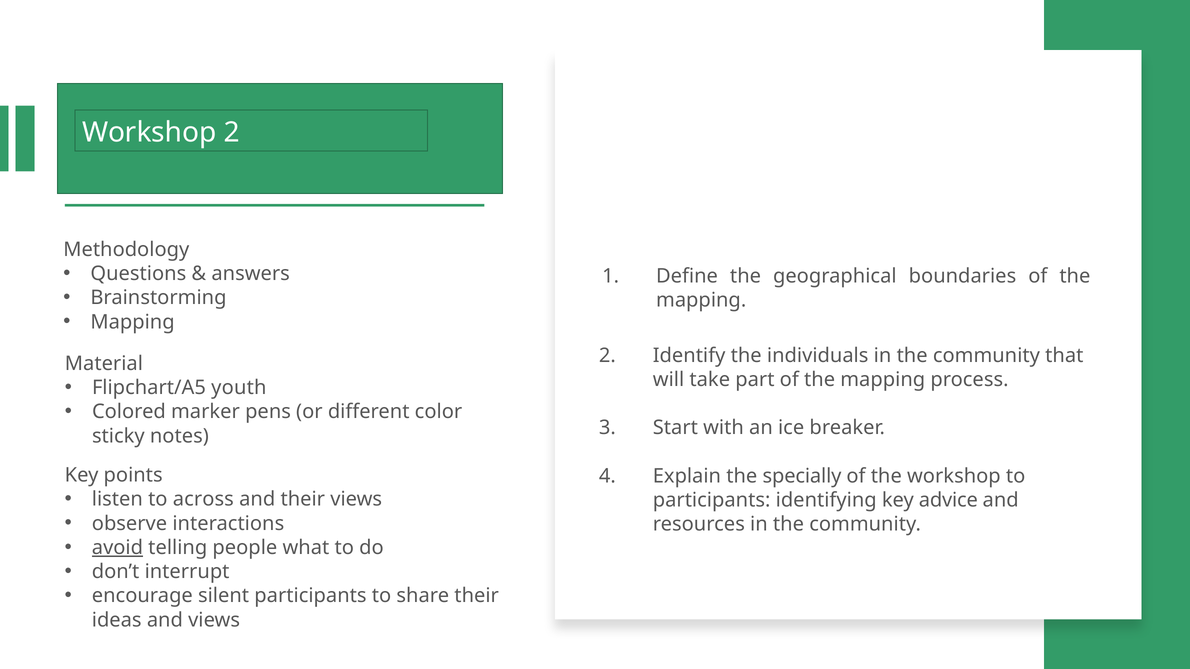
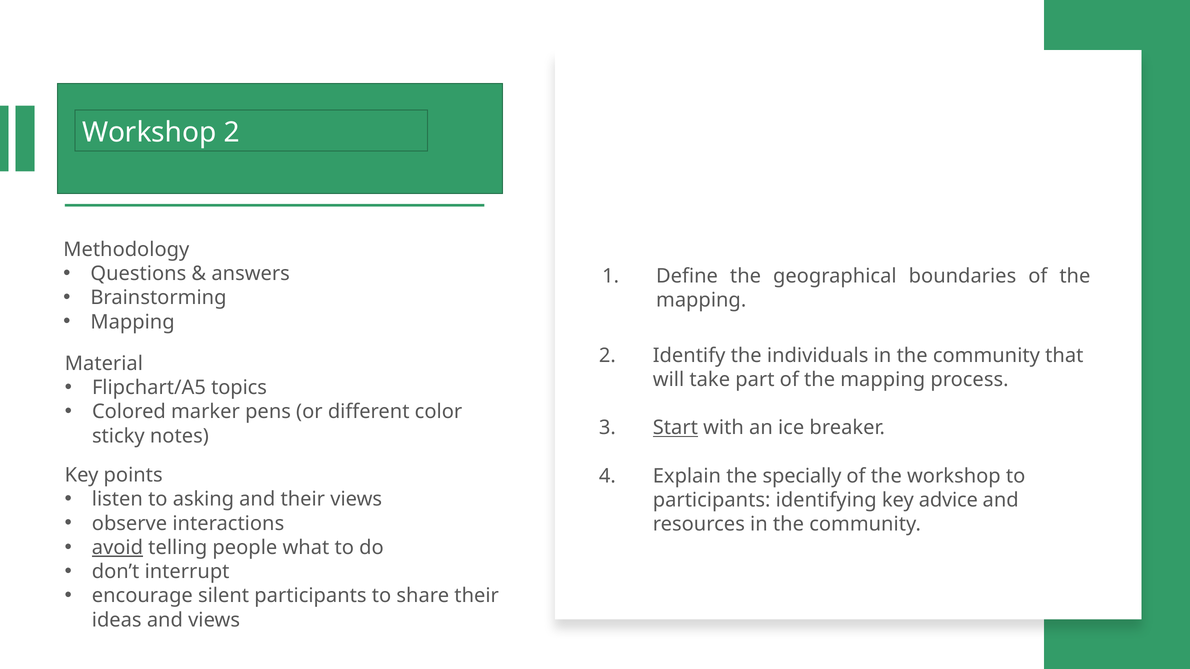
youth: youth -> topics (239, 388)
Start underline: none -> present (675, 428)
across: across -> asking (203, 499)
